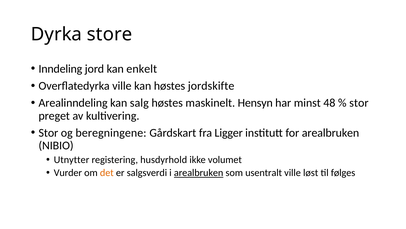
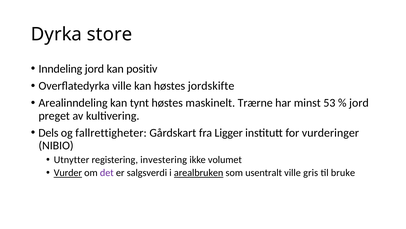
enkelt: enkelt -> positiv (142, 69)
salg: salg -> tynt (139, 103)
Hensyn: Hensyn -> Trærne (255, 103)
48: 48 -> 53 (329, 103)
stor: stor -> jord (359, 103)
Stor: Stor -> Dels (48, 133)
beregningene: beregningene -> fallrettigheter (111, 133)
for arealbruken: arealbruken -> vurderinger (330, 133)
husdyrhold: husdyrhold -> investering (164, 159)
Vurder underline: none -> present (68, 172)
det colour: orange -> purple (107, 172)
løst: løst -> gris (311, 172)
følges: følges -> bruke (343, 172)
